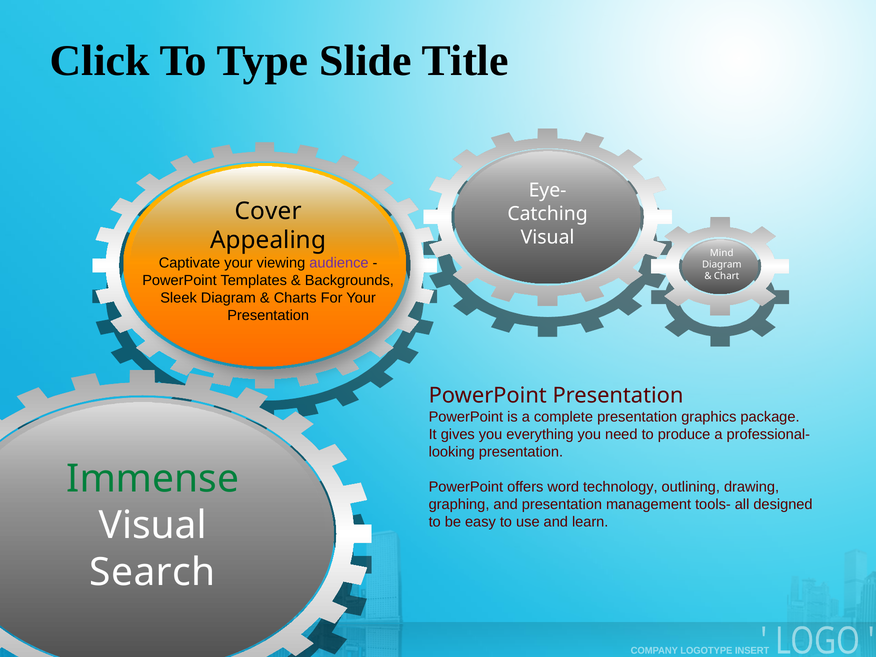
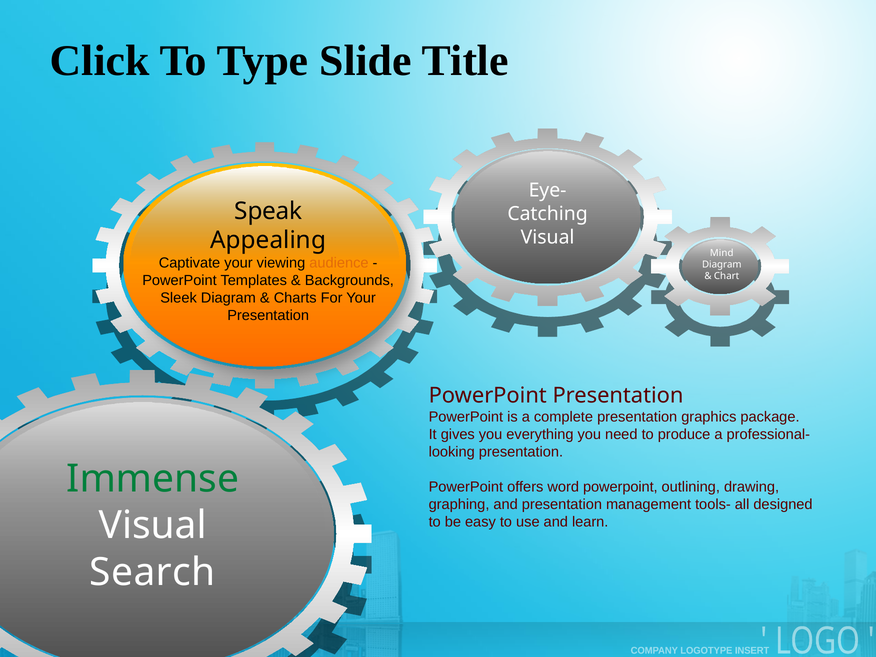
Cover: Cover -> Speak (268, 211)
audience colour: purple -> orange (339, 263)
word technology: technology -> powerpoint (620, 487)
